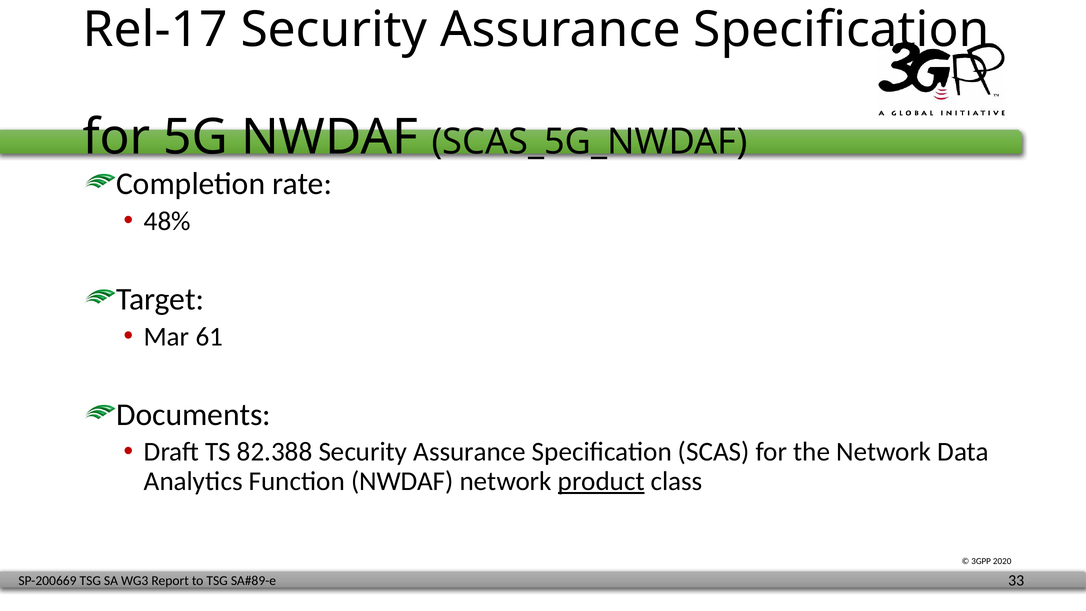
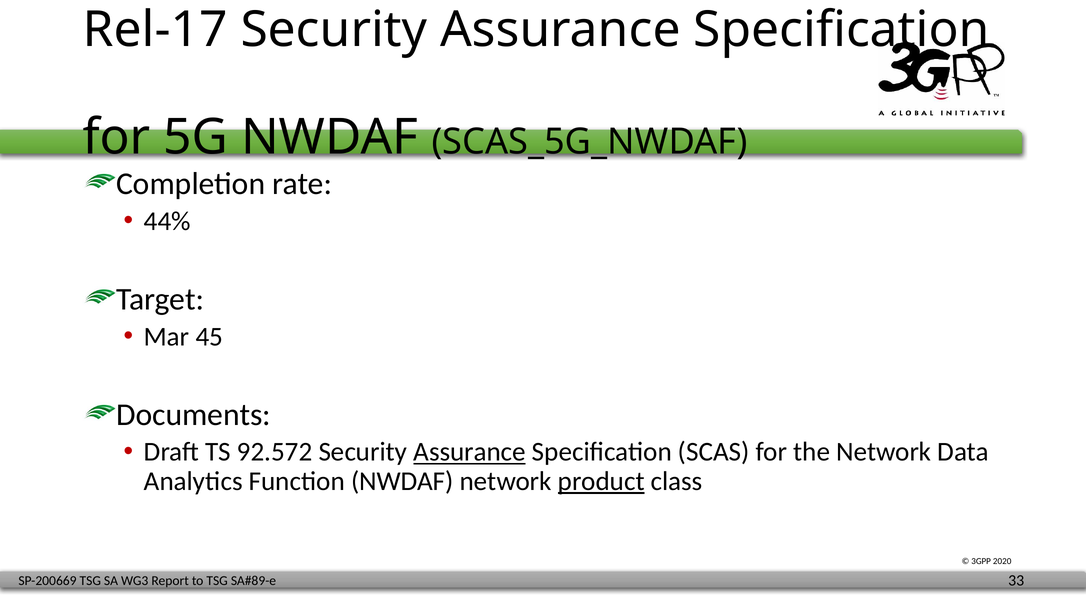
48%: 48% -> 44% (167, 221)
61: 61 -> 45 (209, 336)
82.388: 82.388 -> 92.572 (275, 452)
Assurance underline: none -> present (470, 452)
